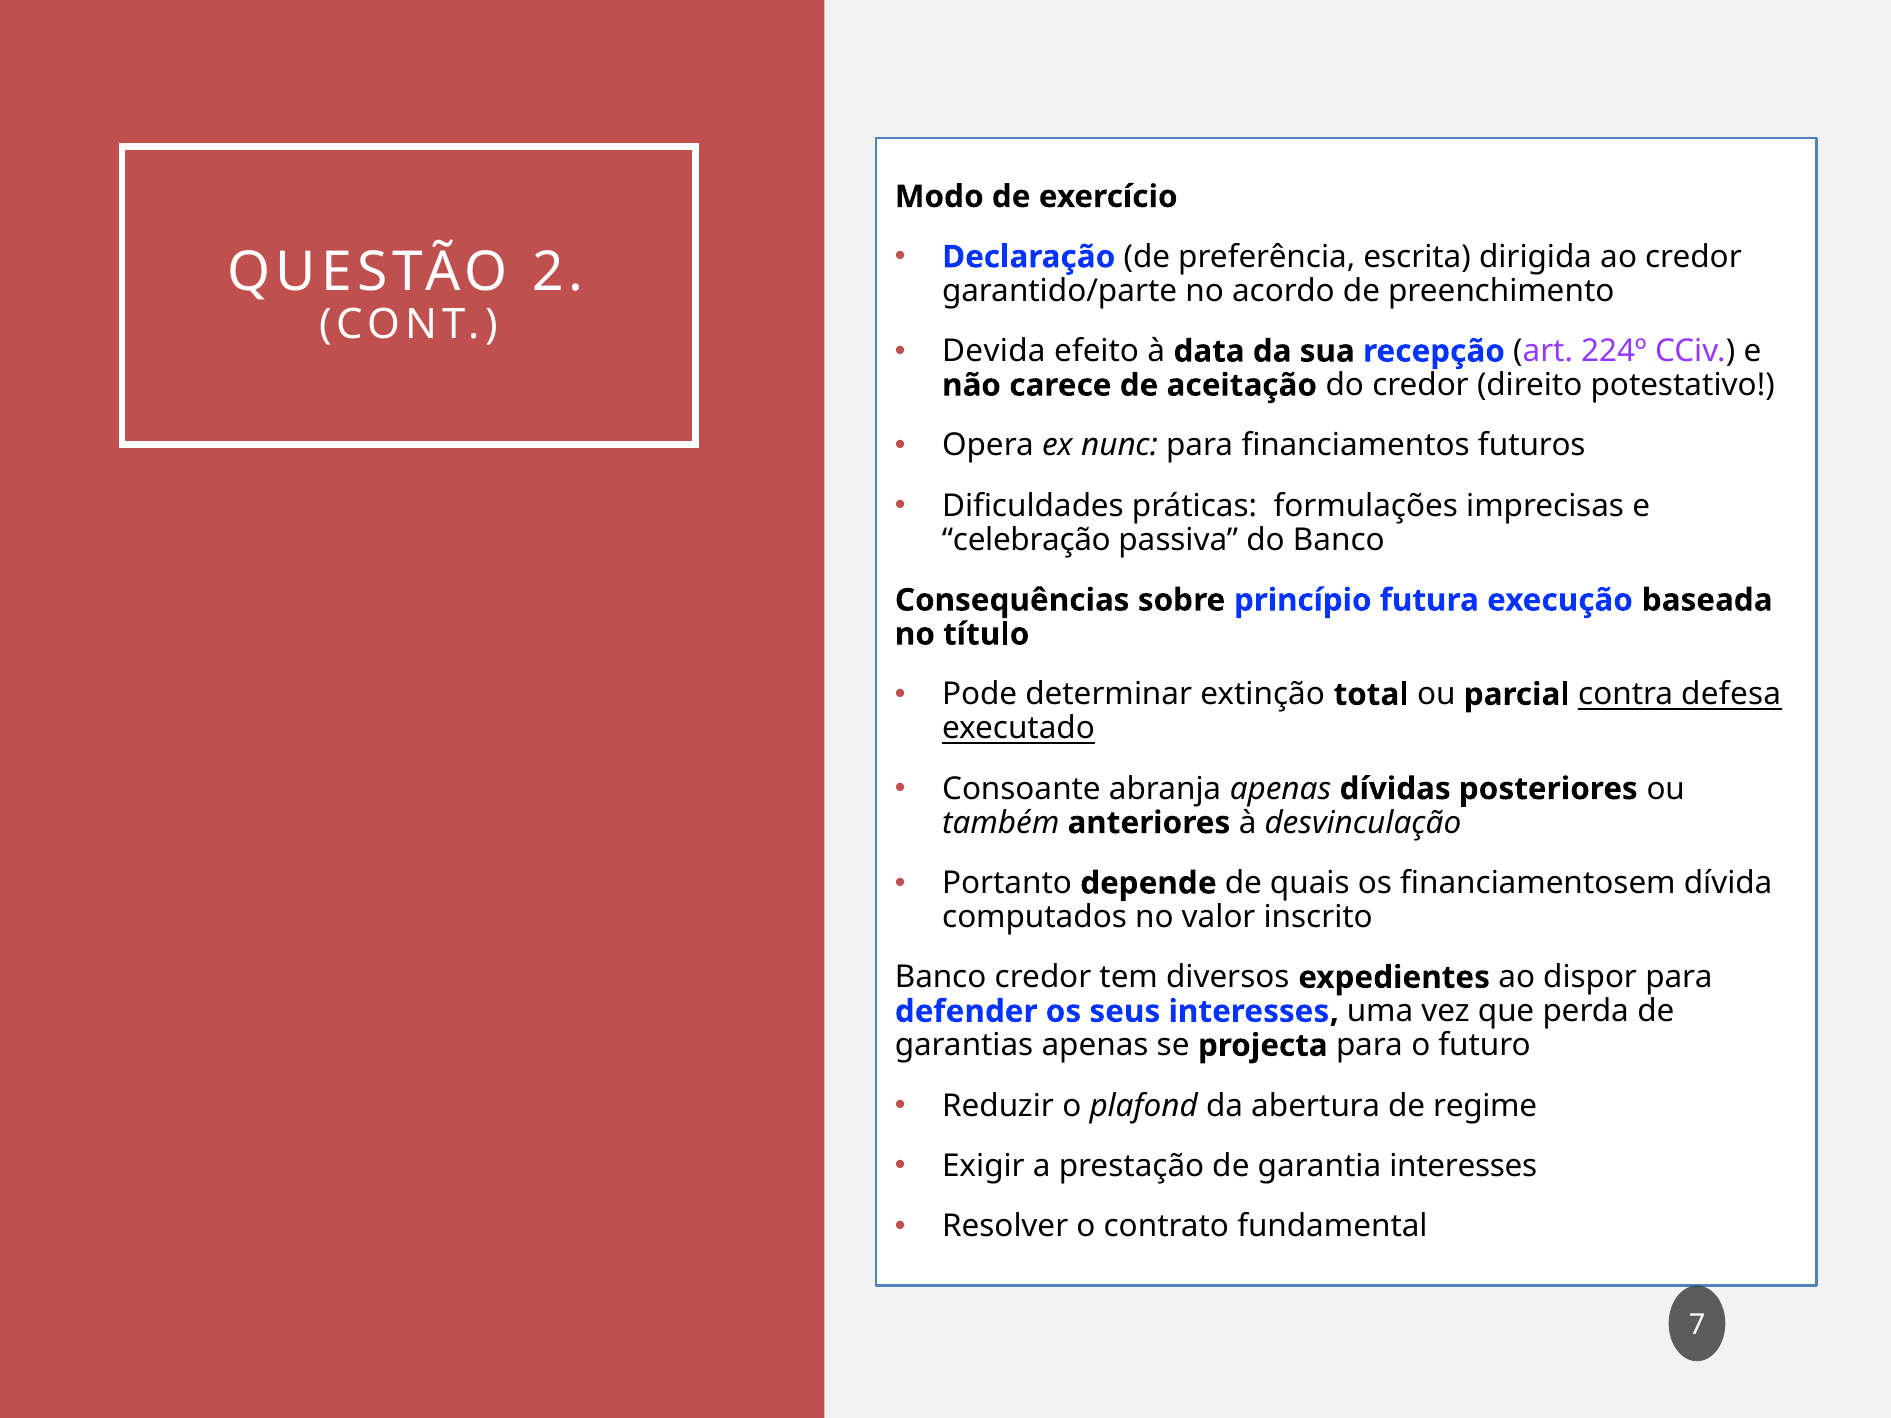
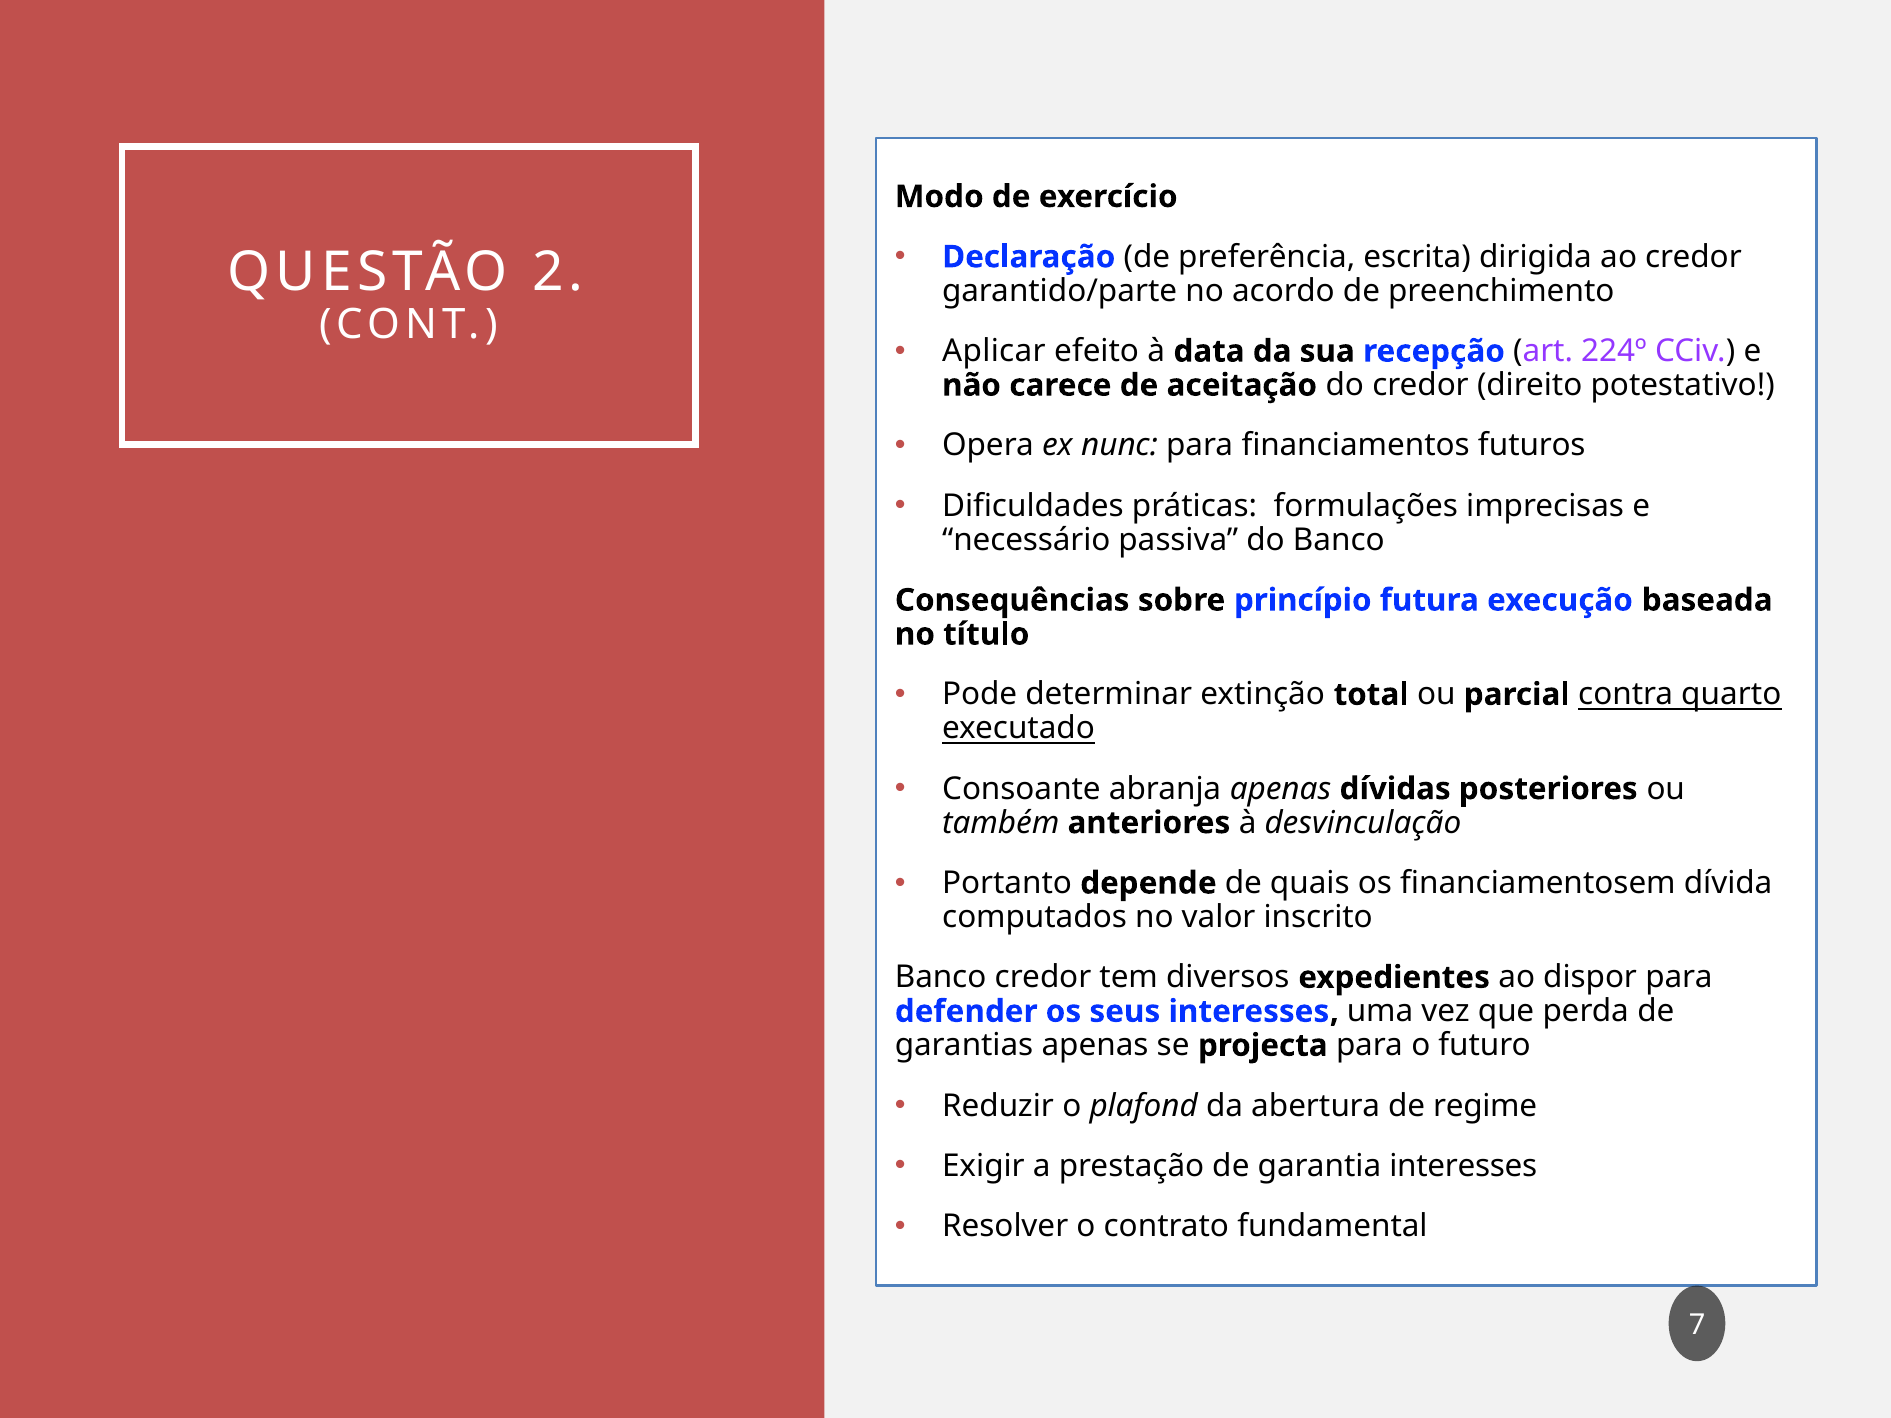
Devida: Devida -> Aplicar (994, 351)
celebração: celebração -> necessário (1026, 540)
defesa: defesa -> quarto (1731, 695)
